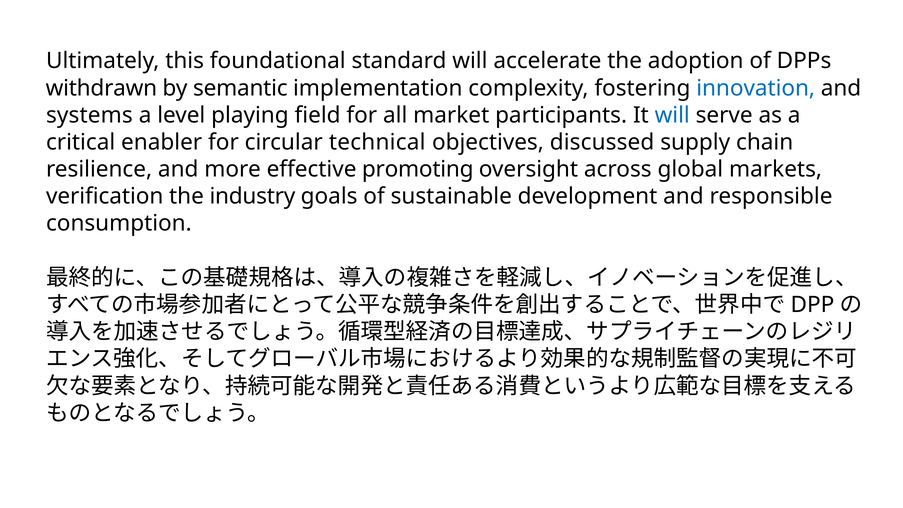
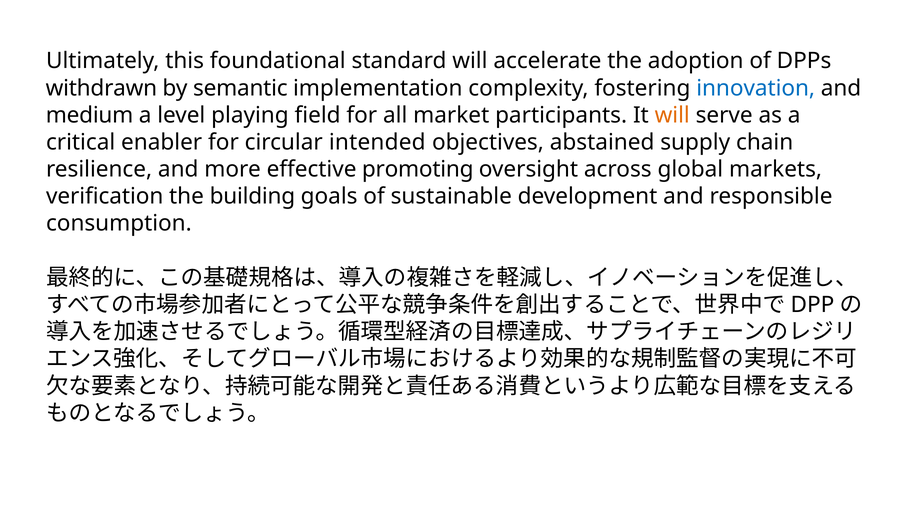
systems: systems -> medium (90, 115)
will colour: blue -> orange (672, 115)
technical: technical -> intended (377, 142)
discussed: discussed -> abstained (602, 142)
industry: industry -> building (252, 196)
